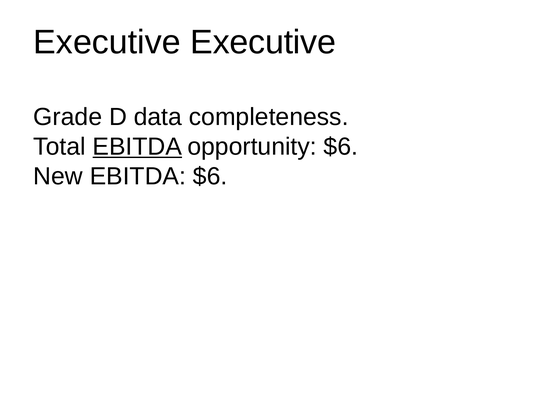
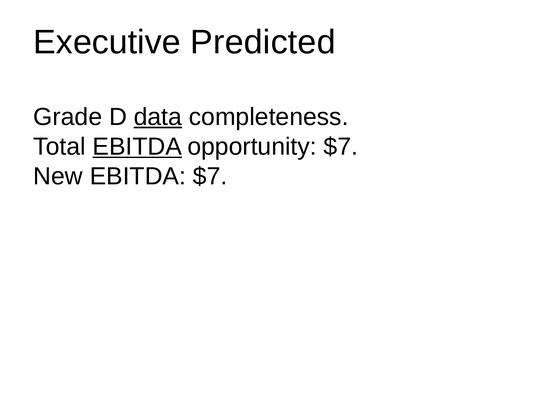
Executive Executive: Executive -> Predicted (263, 42)
data underline: none -> present (158, 117)
opportunity $6: $6 -> $7 (341, 147)
EBITDA $6: $6 -> $7 (210, 176)
